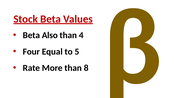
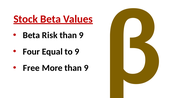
Also: Also -> Risk (50, 35)
4: 4 -> 9 (81, 35)
to 5: 5 -> 9 (77, 52)
Rate: Rate -> Free (31, 68)
More than 8: 8 -> 9 (86, 68)
